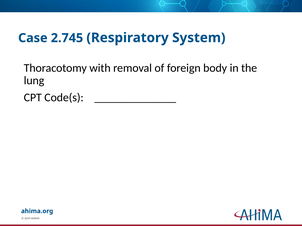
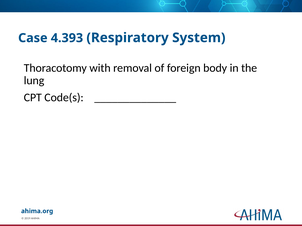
2.745: 2.745 -> 4.393 (67, 38)
